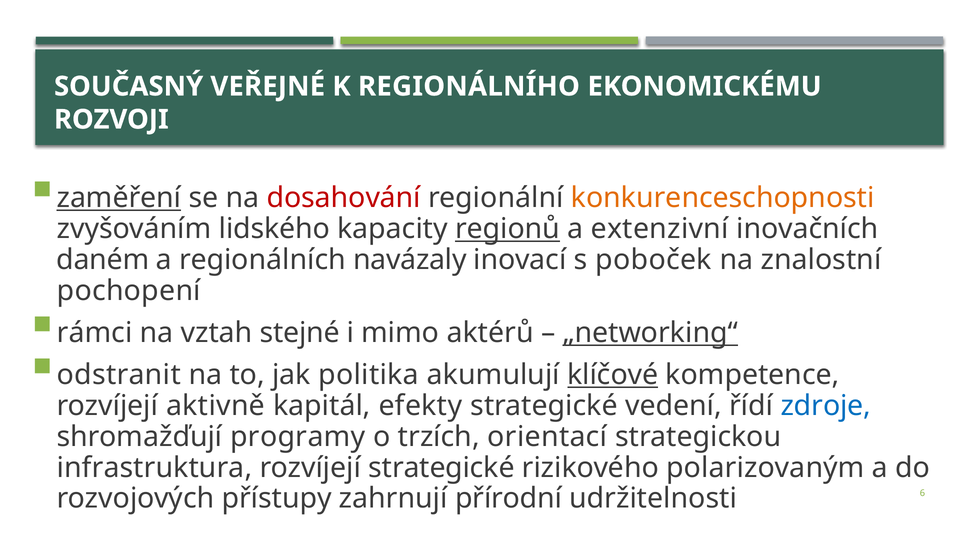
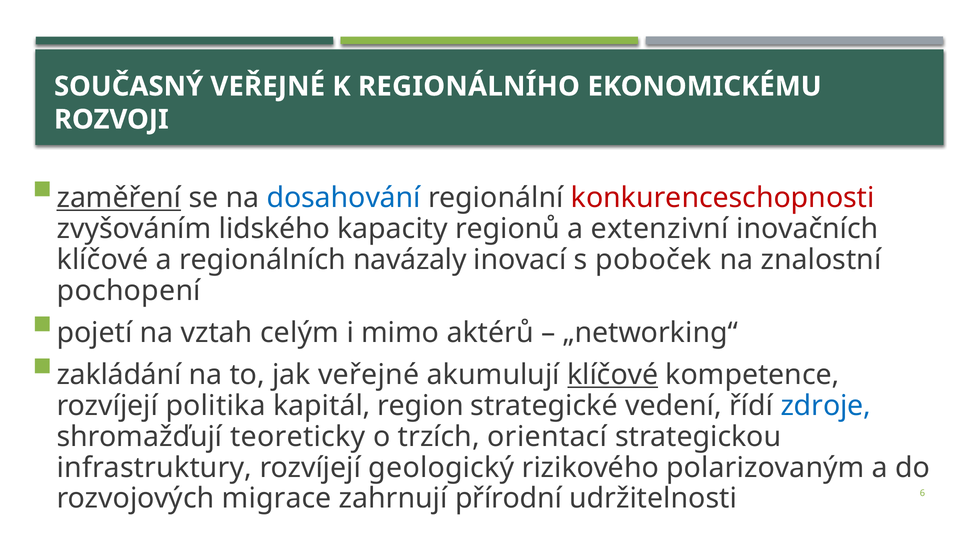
dosahování colour: red -> blue (344, 198)
konkurenceschopnosti colour: orange -> red (723, 198)
regionů underline: present -> none (508, 229)
daném: daném -> klíčové (103, 260)
rámci: rámci -> pojetí (95, 333)
stejné: stejné -> celým (300, 333)
„networking“ underline: present -> none (650, 333)
odstranit: odstranit -> zakládání (119, 375)
jak politika: politika -> veřejné (369, 375)
aktivně: aktivně -> politika (216, 406)
efekty: efekty -> region (421, 406)
programy: programy -> teoreticky (298, 437)
infrastruktura: infrastruktura -> infrastruktury (154, 467)
rozvíjejí strategické: strategické -> geologický (441, 467)
přístupy: přístupy -> migrace (277, 498)
